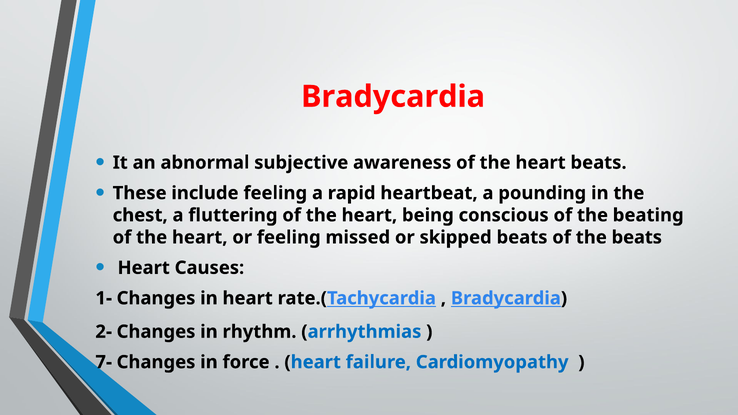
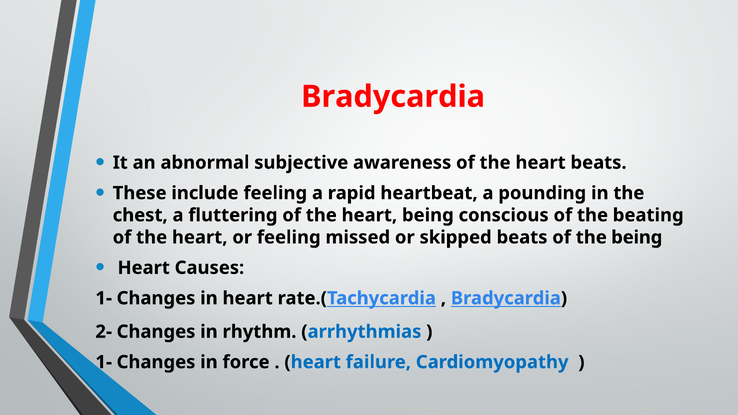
the beats: beats -> being (637, 237)
7-: 7- -> 1- (104, 362)
